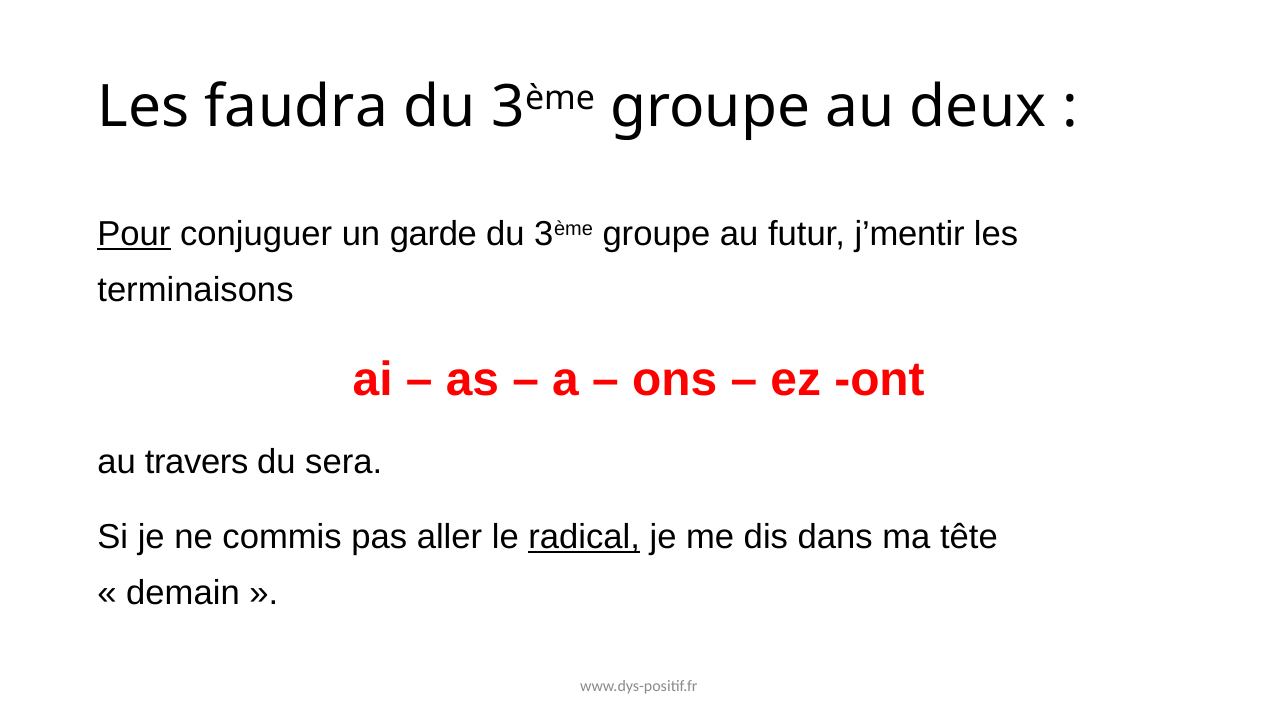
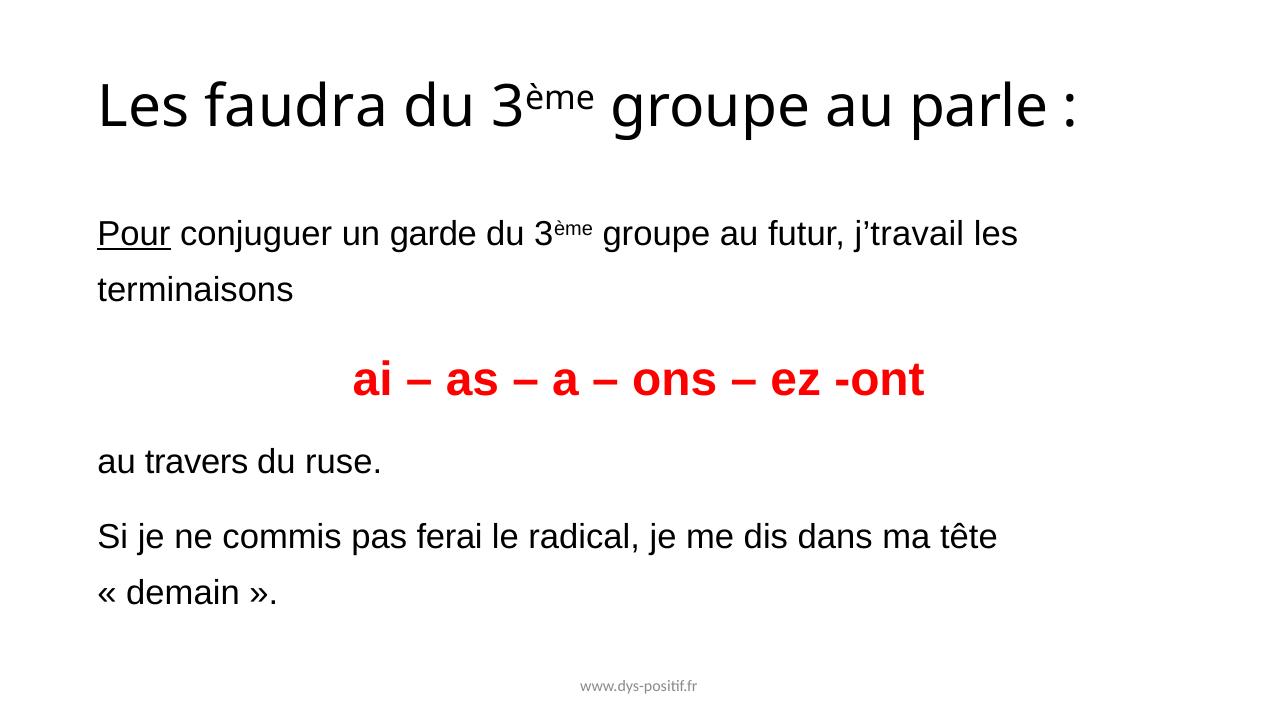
deux: deux -> parle (979, 107)
j’mentir: j’mentir -> j’travail (909, 234)
sera: sera -> ruse (344, 462)
aller: aller -> ferai (450, 537)
radical underline: present -> none (584, 537)
